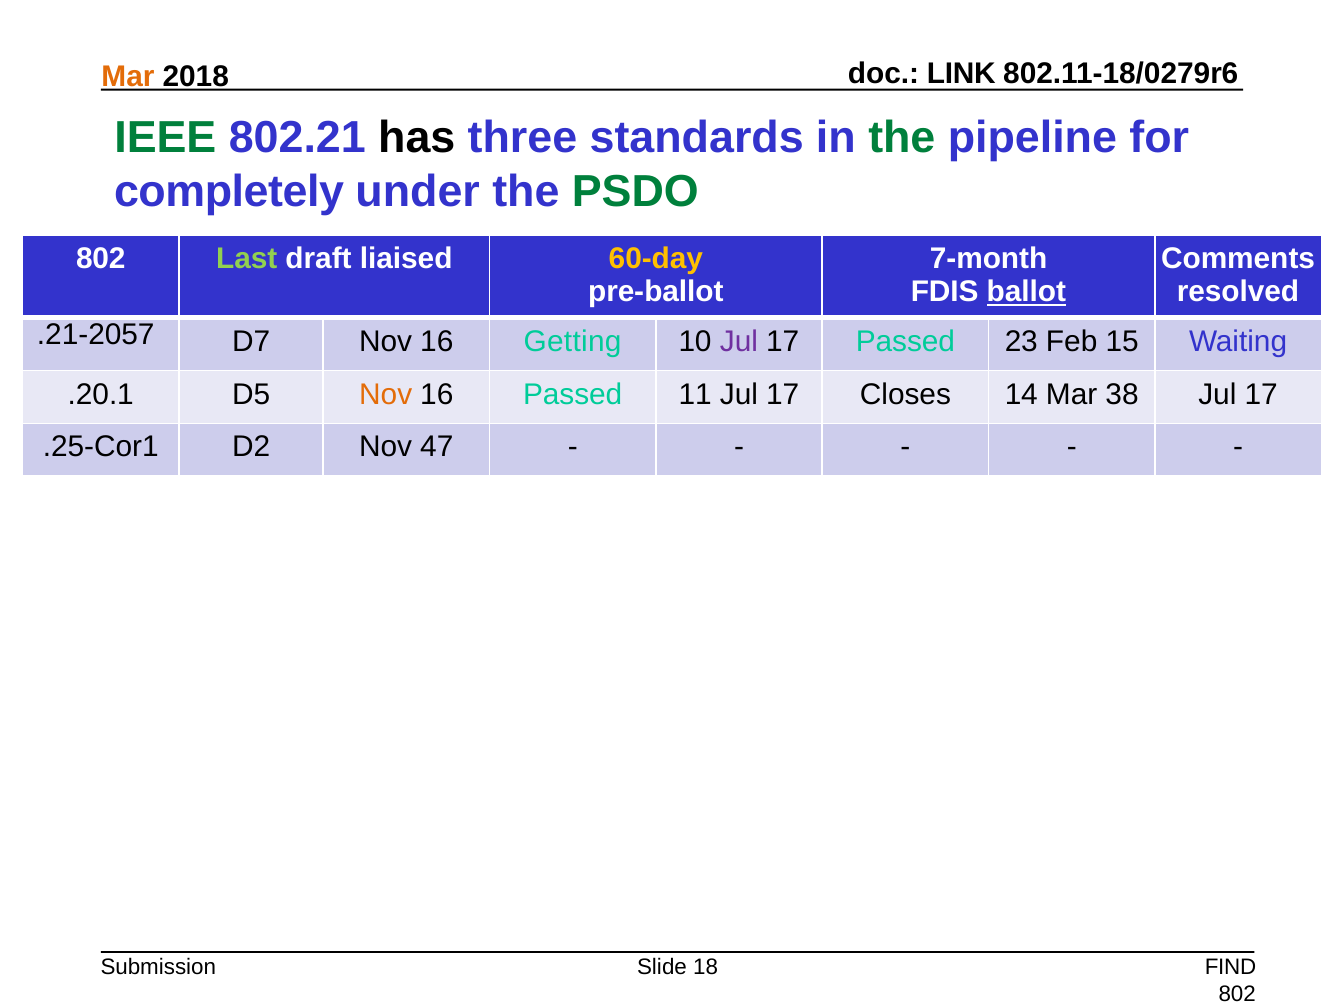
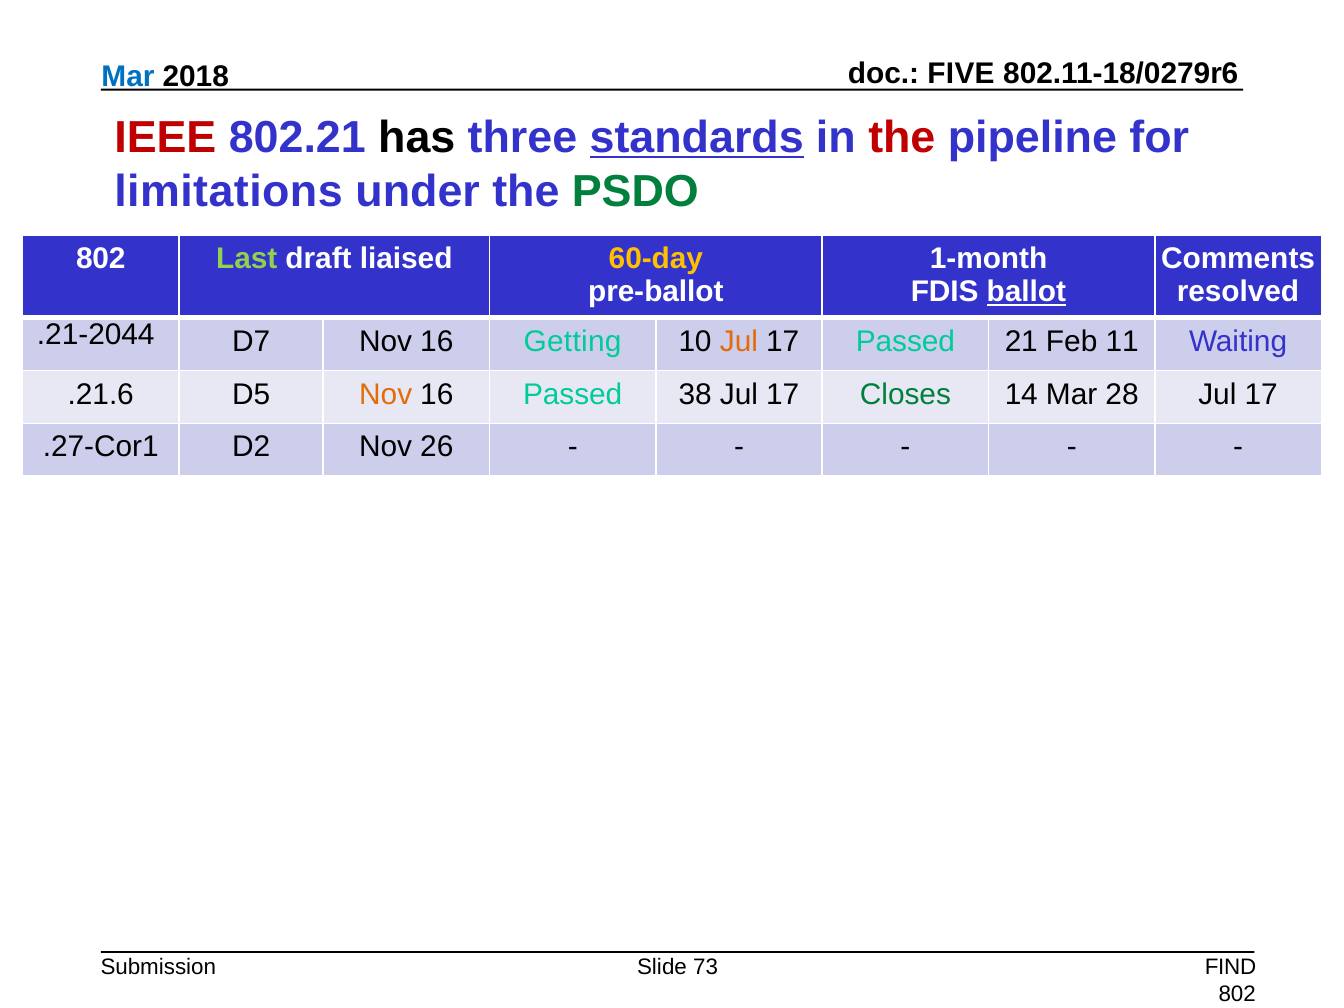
LINK: LINK -> FIVE (961, 74)
Mar colour: orange -> blue (128, 76)
IEEE colour: green -> red (165, 138)
standards underline: none -> present (697, 138)
the colour: green -> red (902, 138)
completely: completely -> limitations (229, 191)
7-month: 7-month -> 1-month (989, 259)
.21-2057: .21-2057 -> .21-2044 (96, 335)
Jul colour: purple -> orange (739, 341)
23: 23 -> 21 (1021, 341)
15: 15 -> 11 (1122, 341)
.20.1: .20.1 -> .21.6 (101, 394)
11: 11 -> 38 (695, 394)
Closes colour: black -> green (905, 394)
38: 38 -> 28 (1122, 394)
.25-Cor1: .25-Cor1 -> .27-Cor1 (101, 447)
47: 47 -> 26 (437, 447)
18: 18 -> 73 (706, 967)
